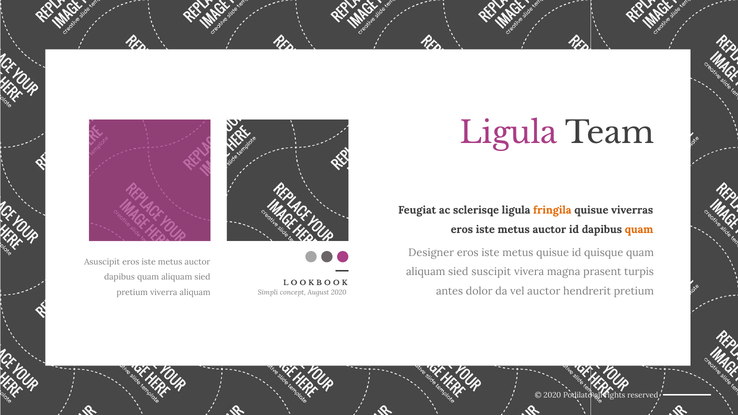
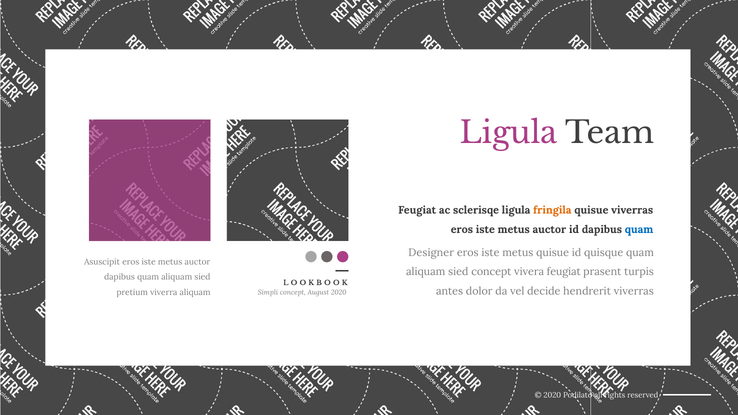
quam colour: orange -> blue (639, 229)
sied suscipit: suscipit -> concept (491, 272)
vivera magna: magna -> feugiat (564, 272)
vel auctor: auctor -> decide (544, 291)
hendrerit pretium: pretium -> viverras (634, 291)
